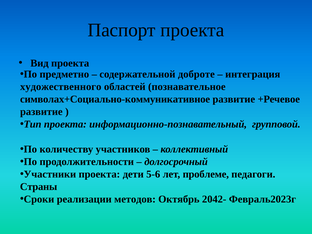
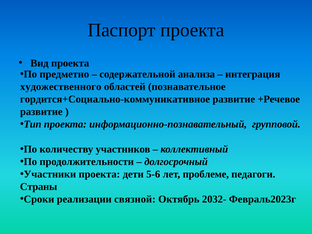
доброте: доброте -> анализа (196, 74)
символах+Социально-коммуникативное: символах+Социально-коммуникативное -> гордится+Социально-коммуникативное (115, 99)
методов: методов -> связной (135, 199)
2042-: 2042- -> 2032- (214, 199)
